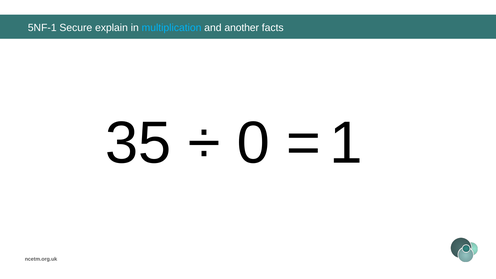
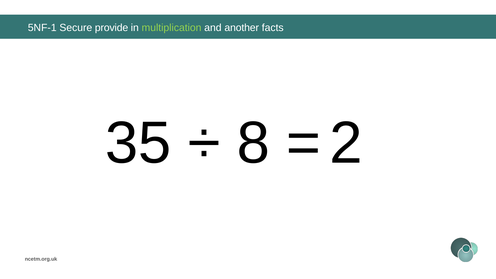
explain: explain -> provide (112, 28)
multiplication colour: light blue -> light green (172, 28)
0: 0 -> 8 (253, 143)
1: 1 -> 2 (346, 143)
